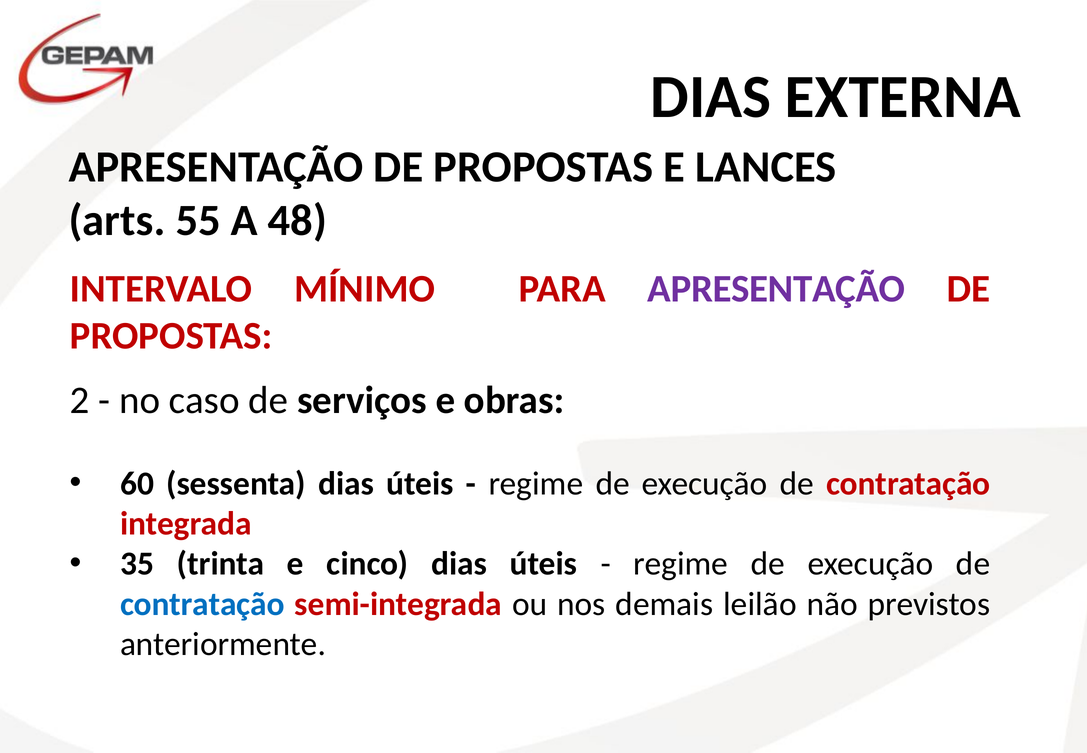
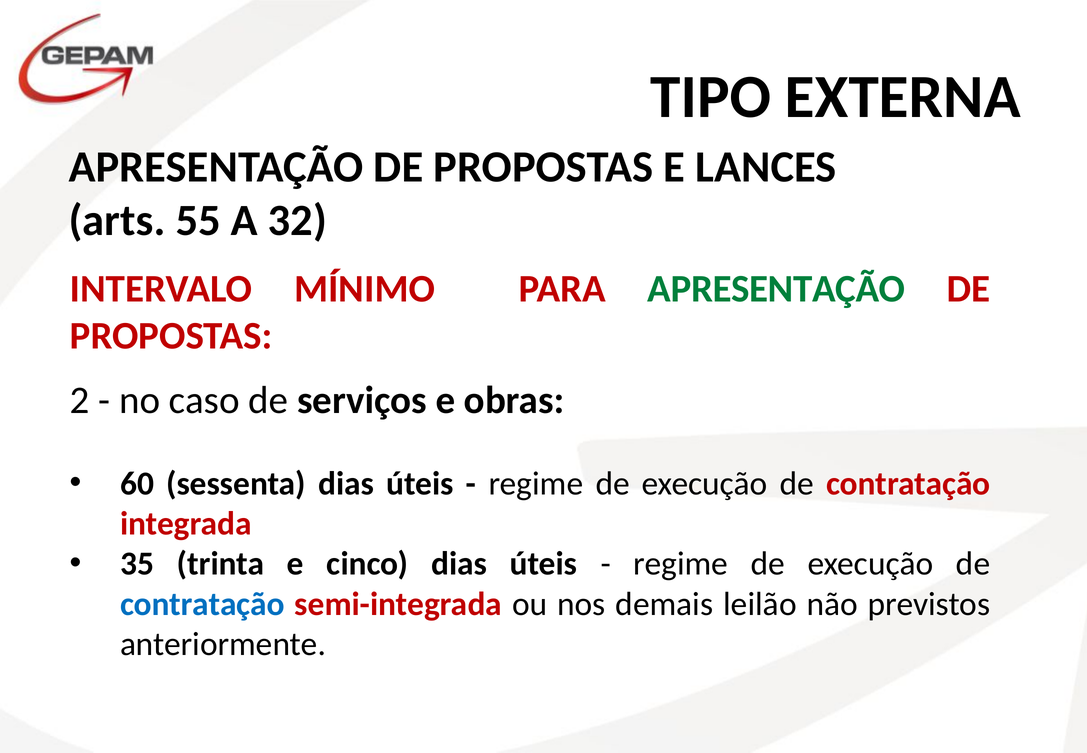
DIAS: DIAS -> TIPO (711, 97)
48: 48 -> 32 (297, 220)
APRESENTAÇÃO colour: purple -> green (776, 289)
